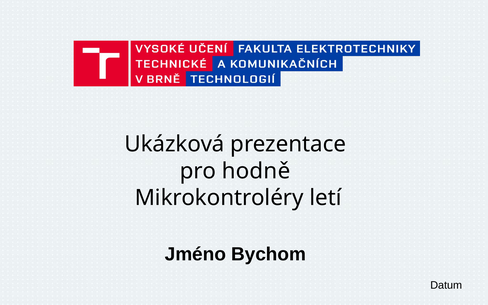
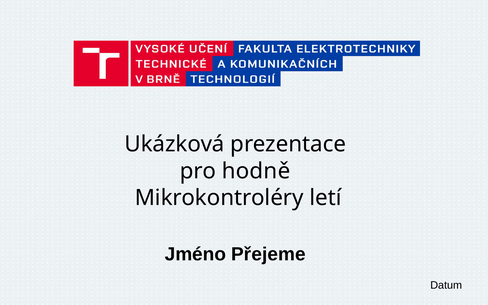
Bychom: Bychom -> Přejeme (268, 254)
